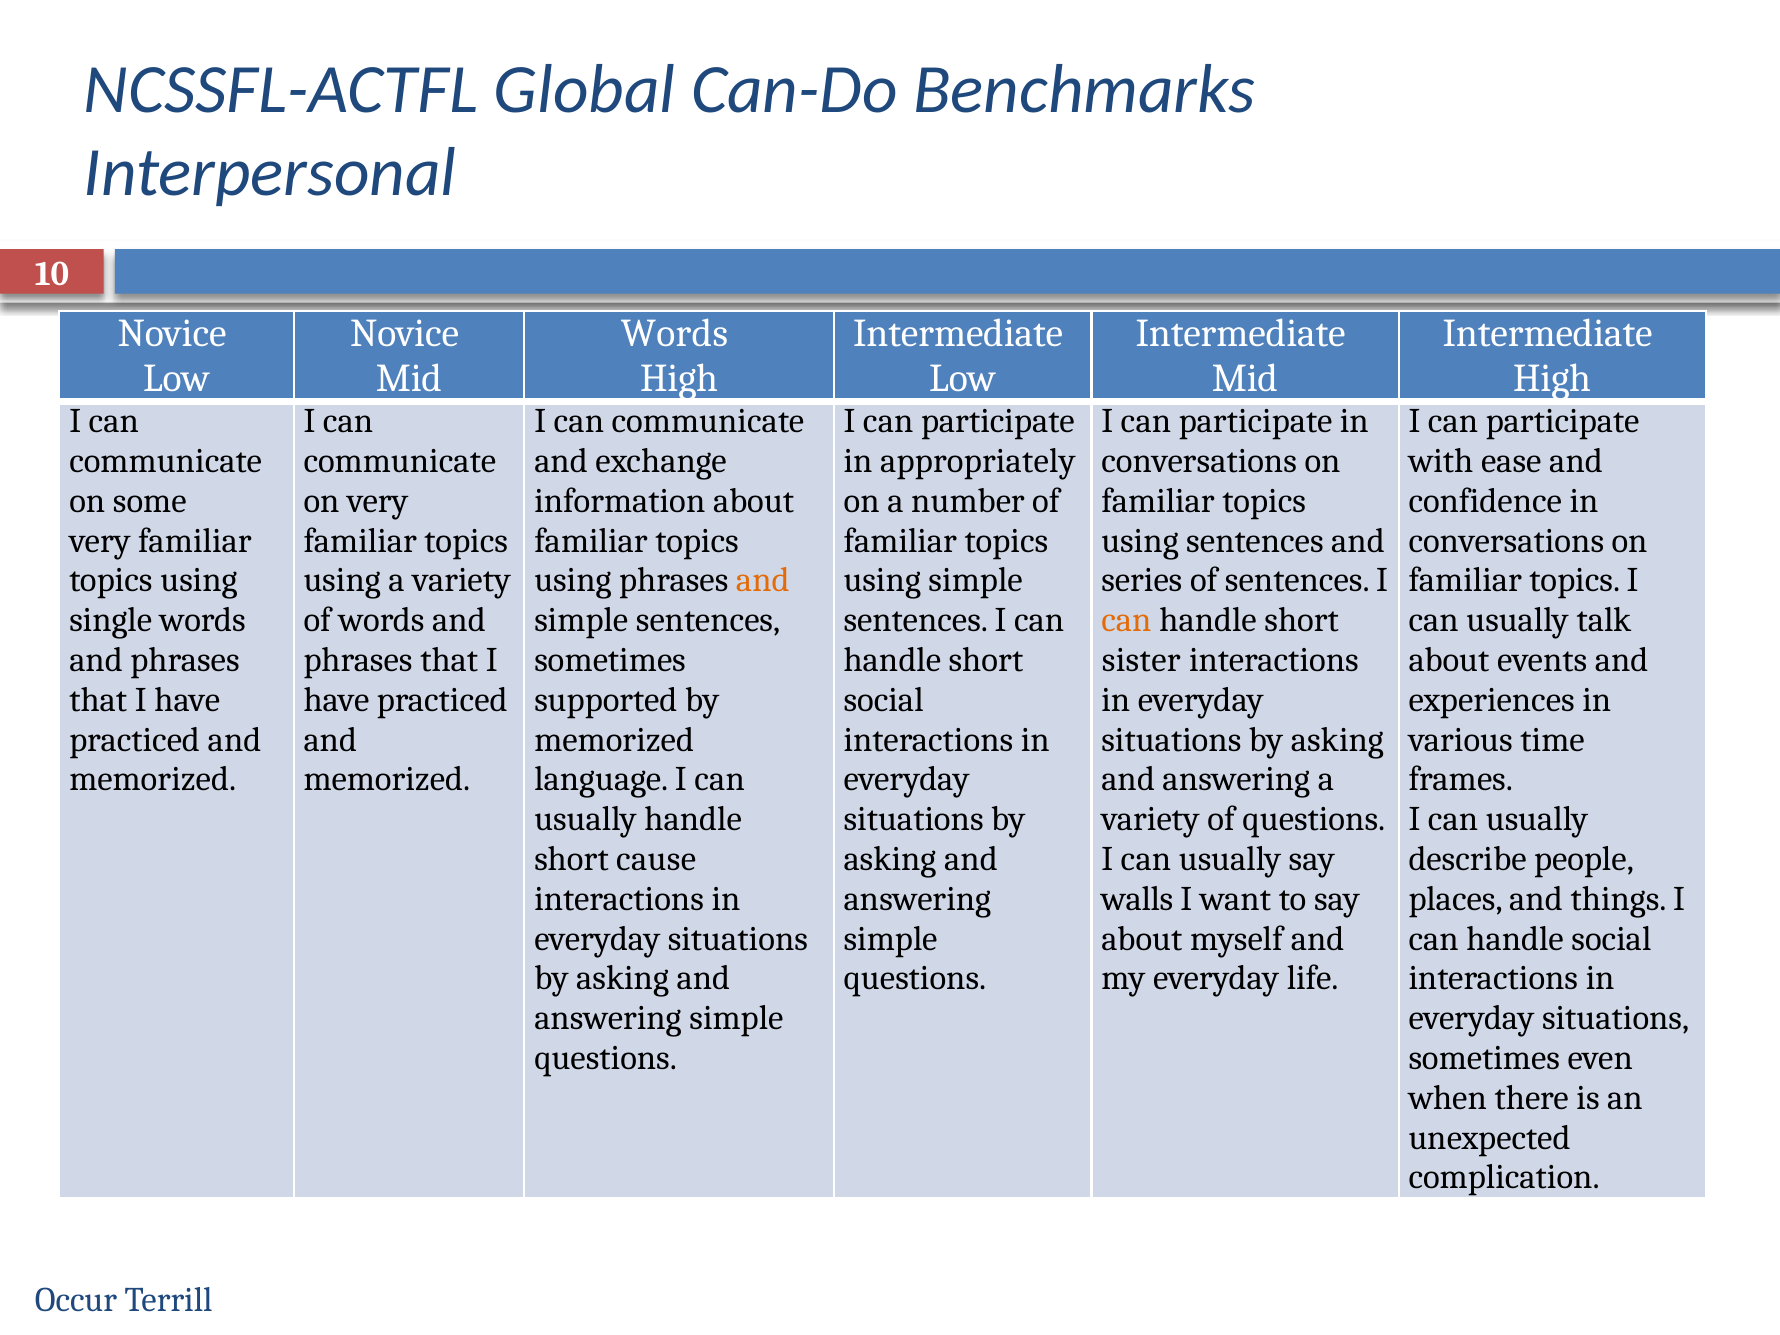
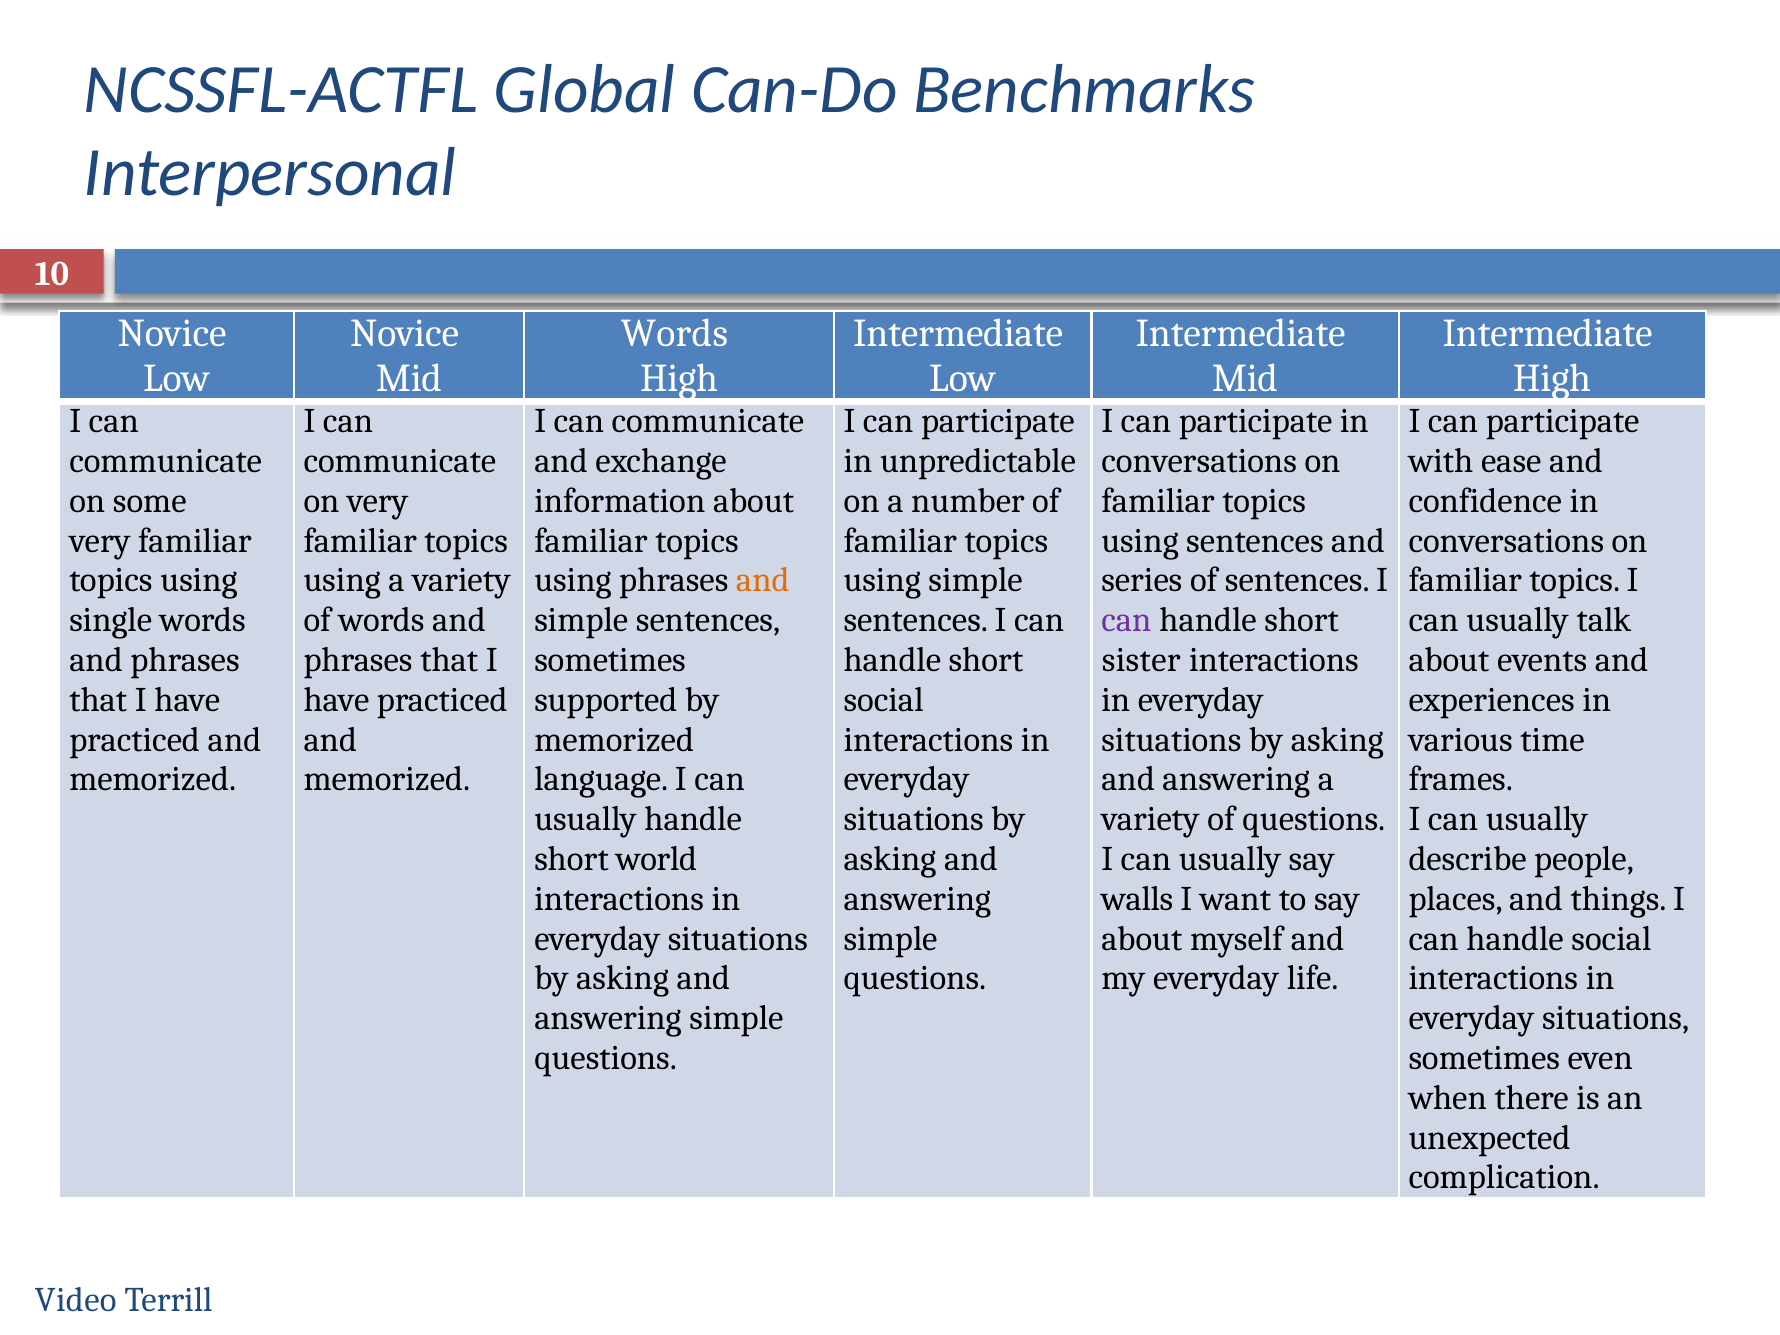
appropriately: appropriately -> unpredictable (978, 461)
can colour: orange -> purple (1126, 620)
cause: cause -> world (656, 859)
Occur: Occur -> Video (76, 1300)
